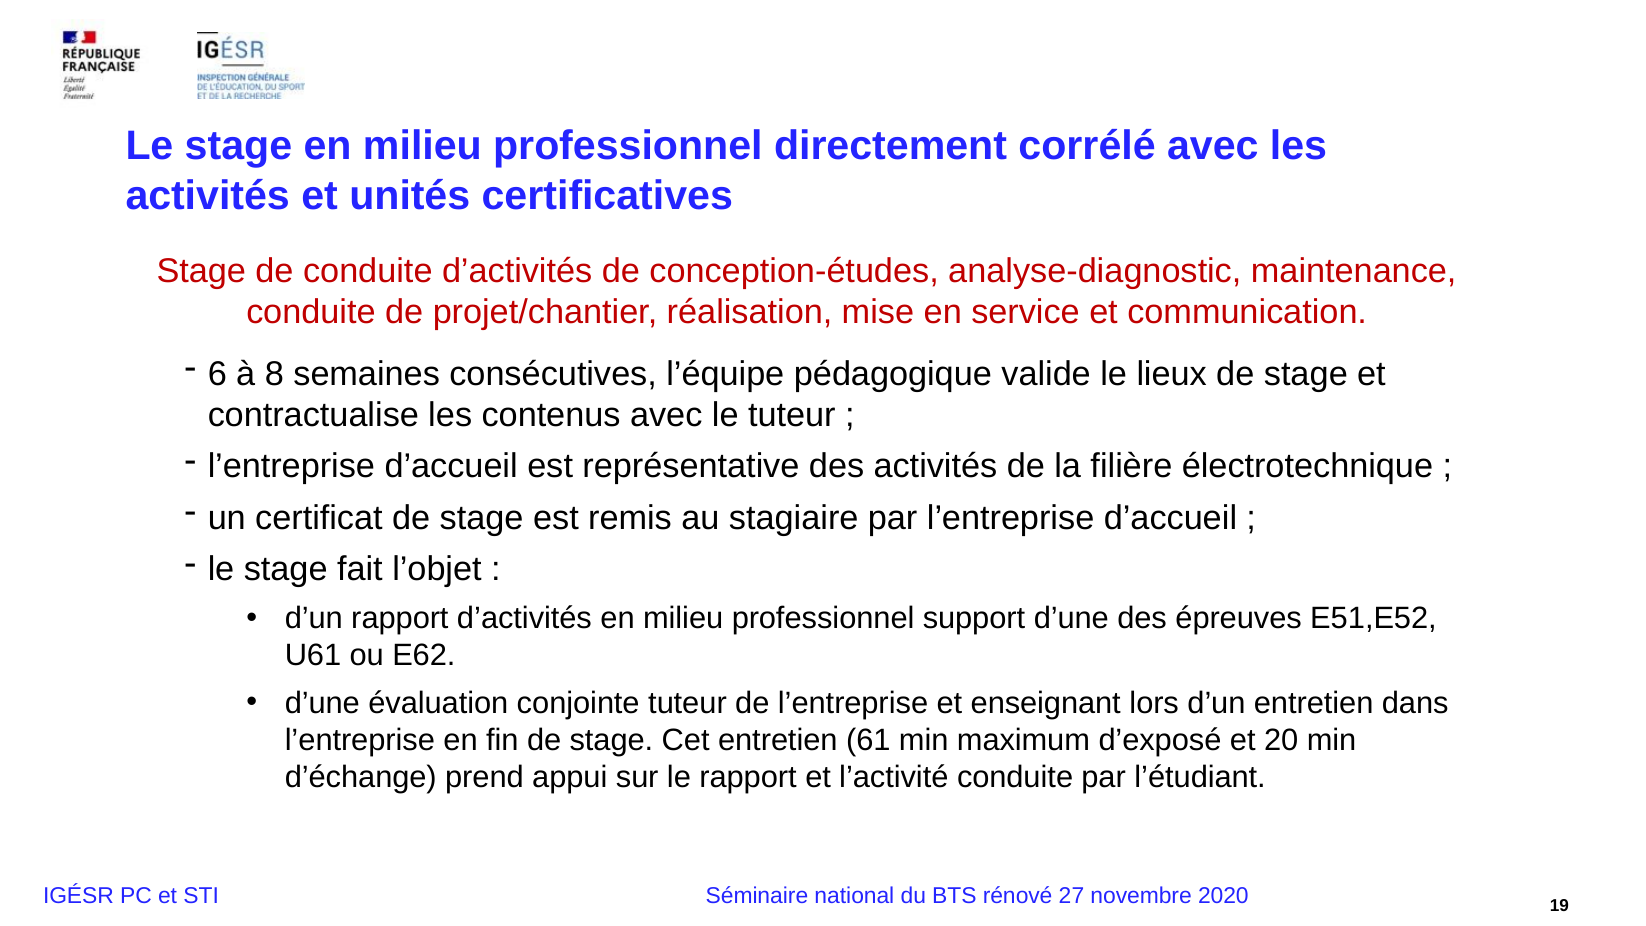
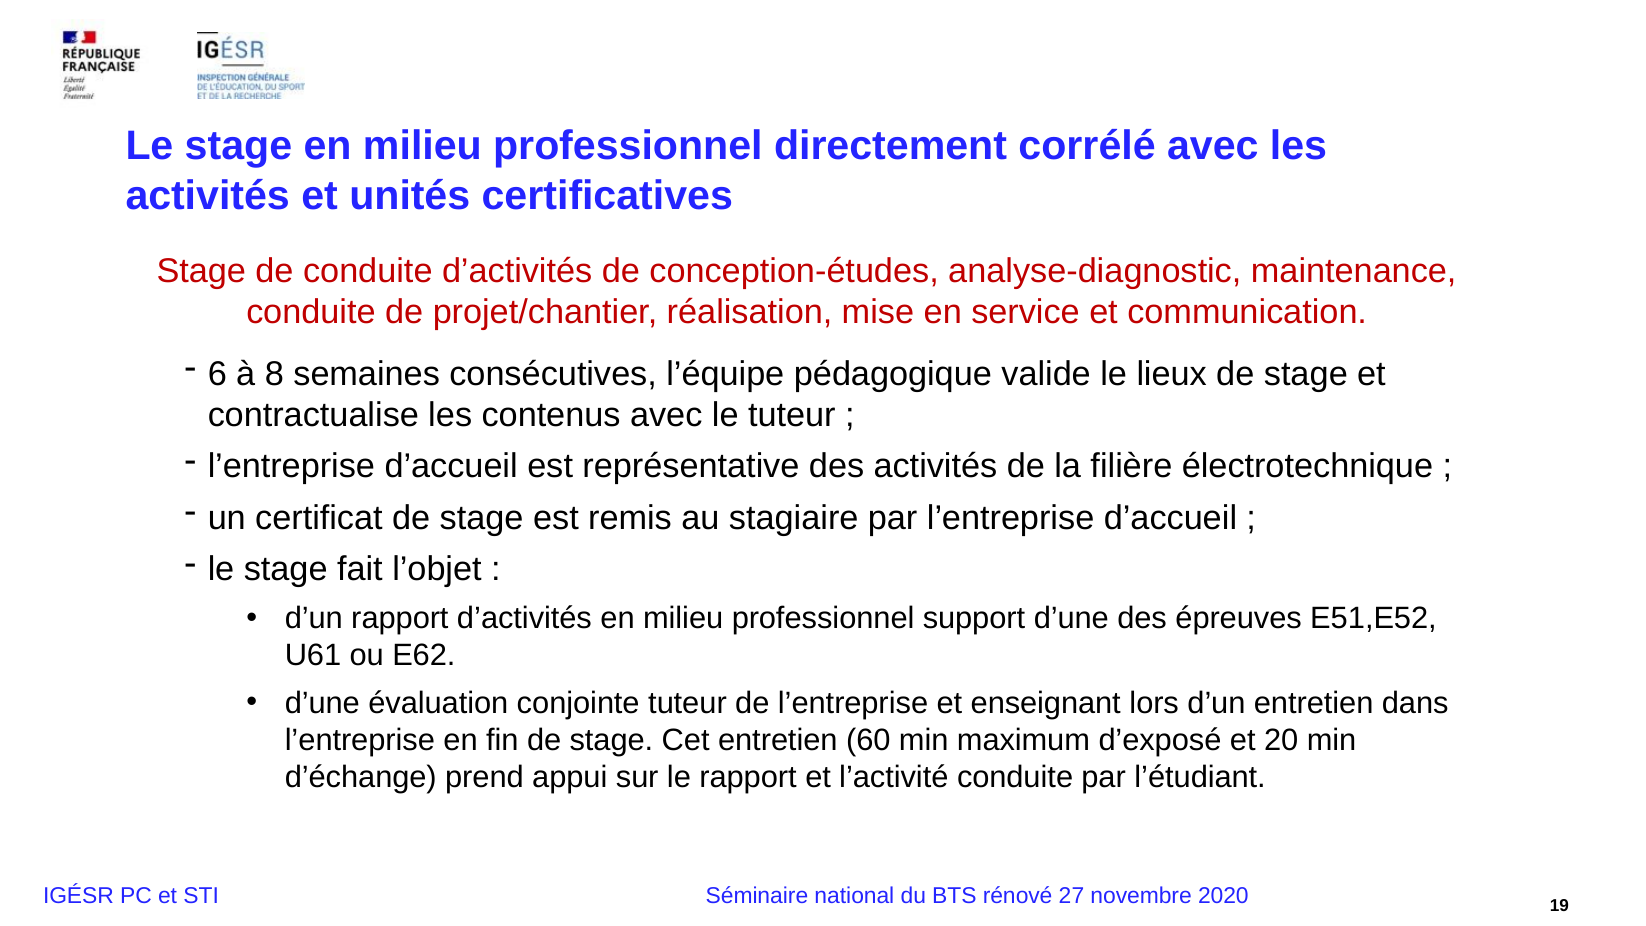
61: 61 -> 60 (868, 740)
